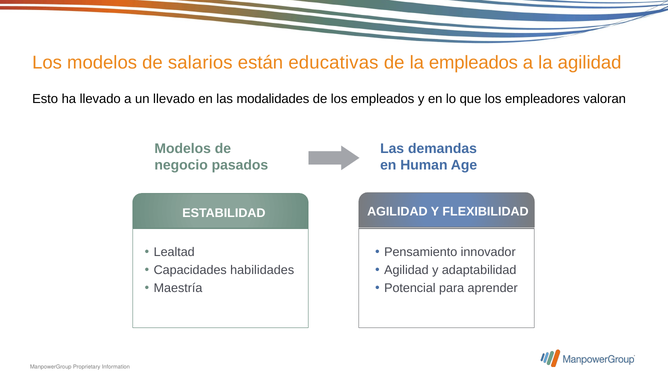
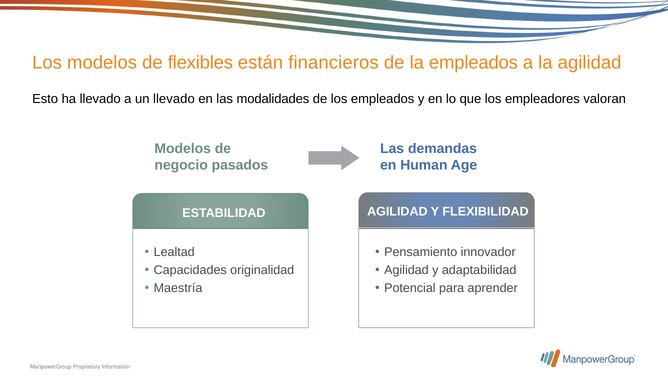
salarios: salarios -> flexibles (200, 63)
educativas: educativas -> financieros (333, 63)
habilidades: habilidades -> originalidad (262, 270)
